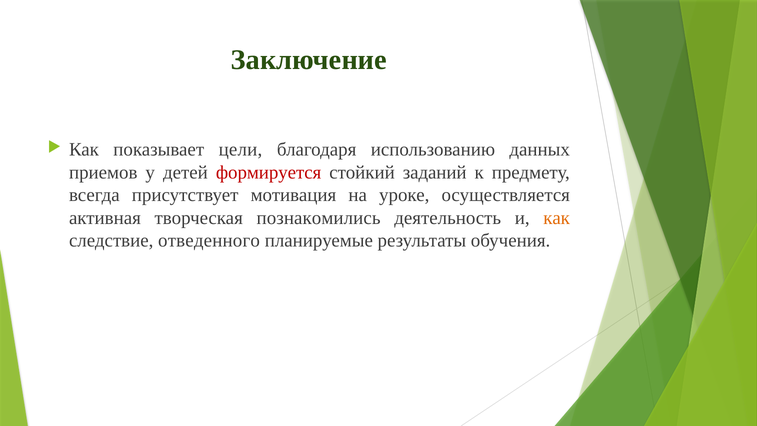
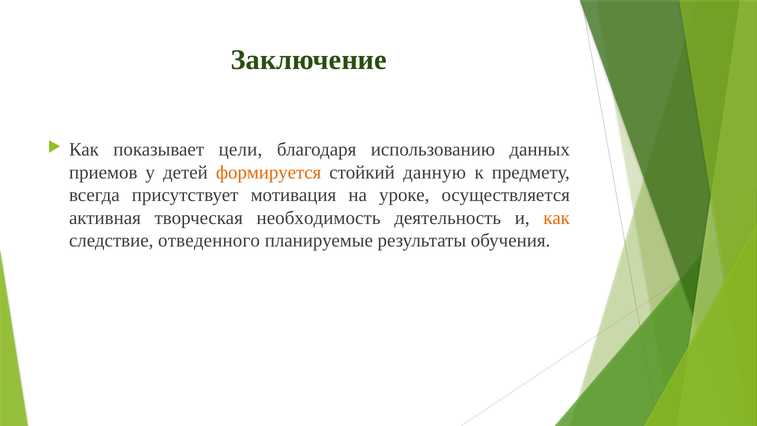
формируется colour: red -> orange (269, 172)
заданий: заданий -> данную (435, 172)
познакомились: познакомились -> необходимость (319, 218)
